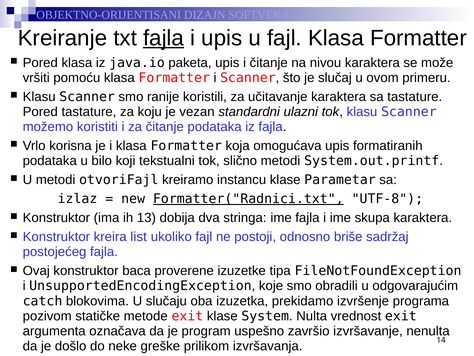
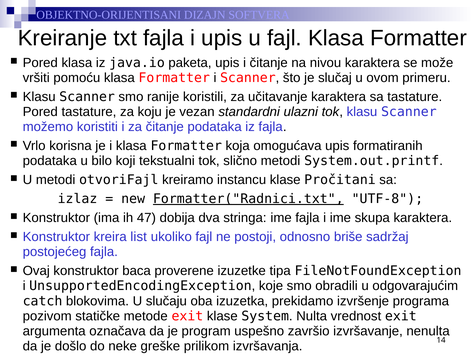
fajla underline: present -> none (164, 38)
Parametar: Parametar -> Pročitani (340, 180)
13: 13 -> 47 (146, 218)
